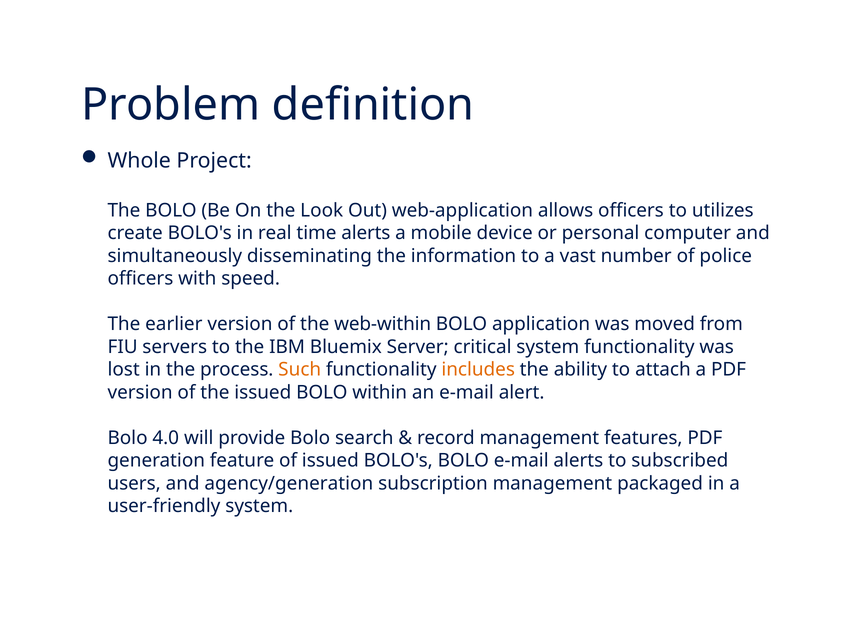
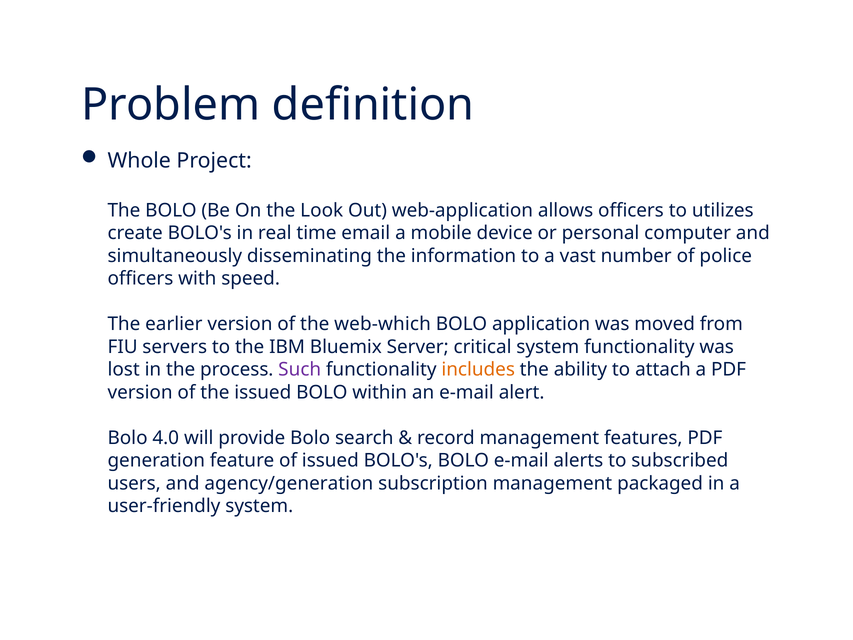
time alerts: alerts -> email (366, 233)
web-within: web-within -> web-which (383, 324)
Such colour: orange -> purple (300, 369)
